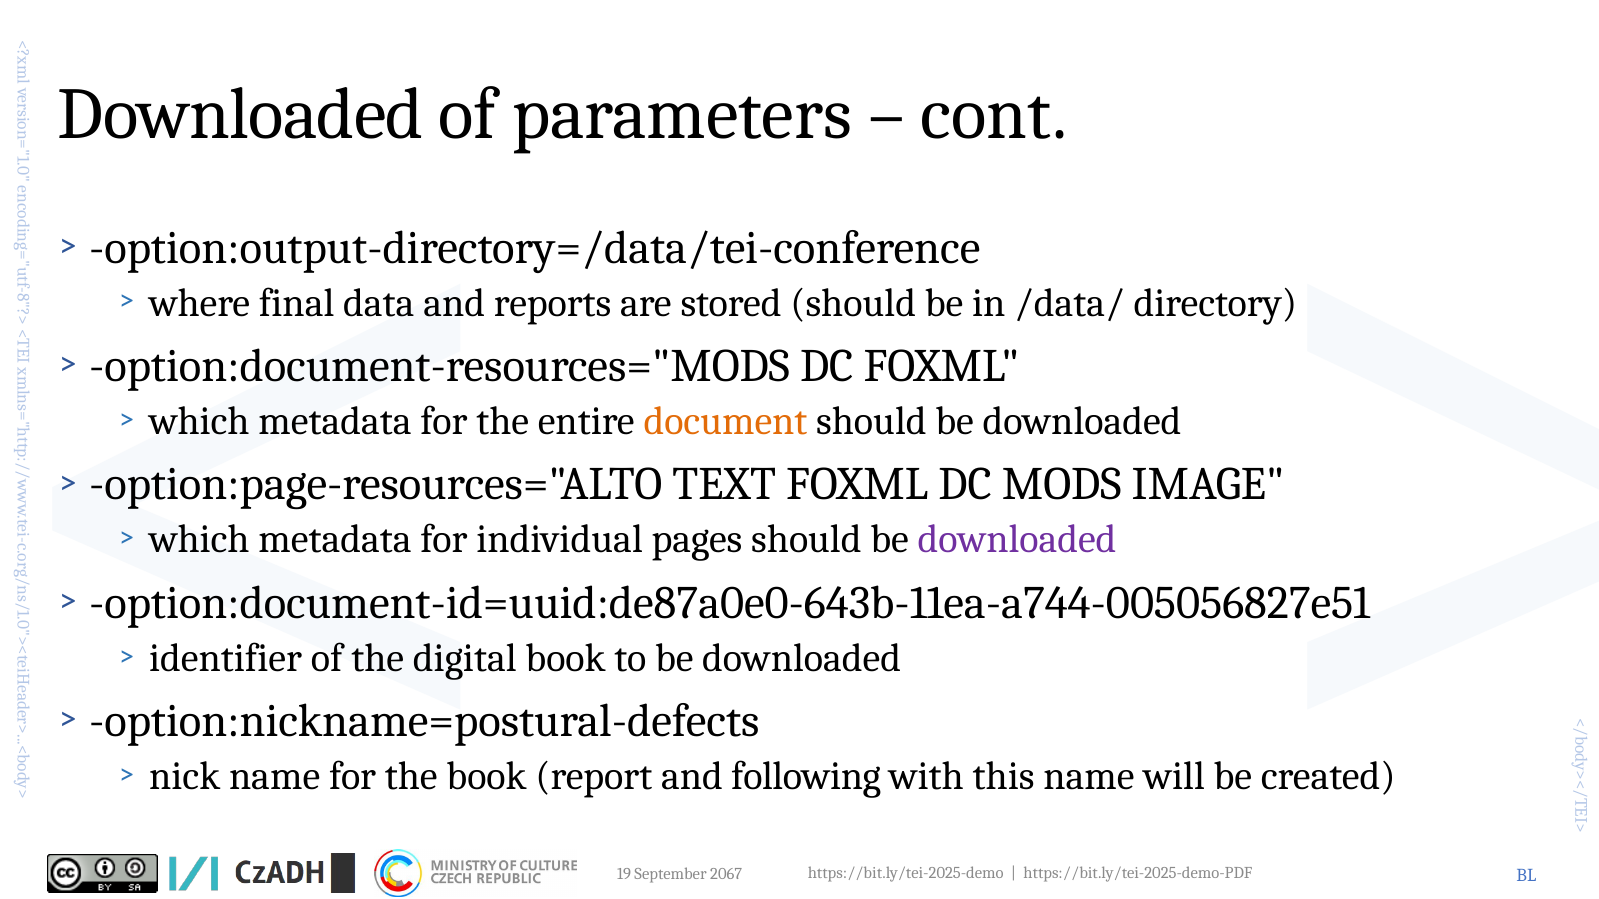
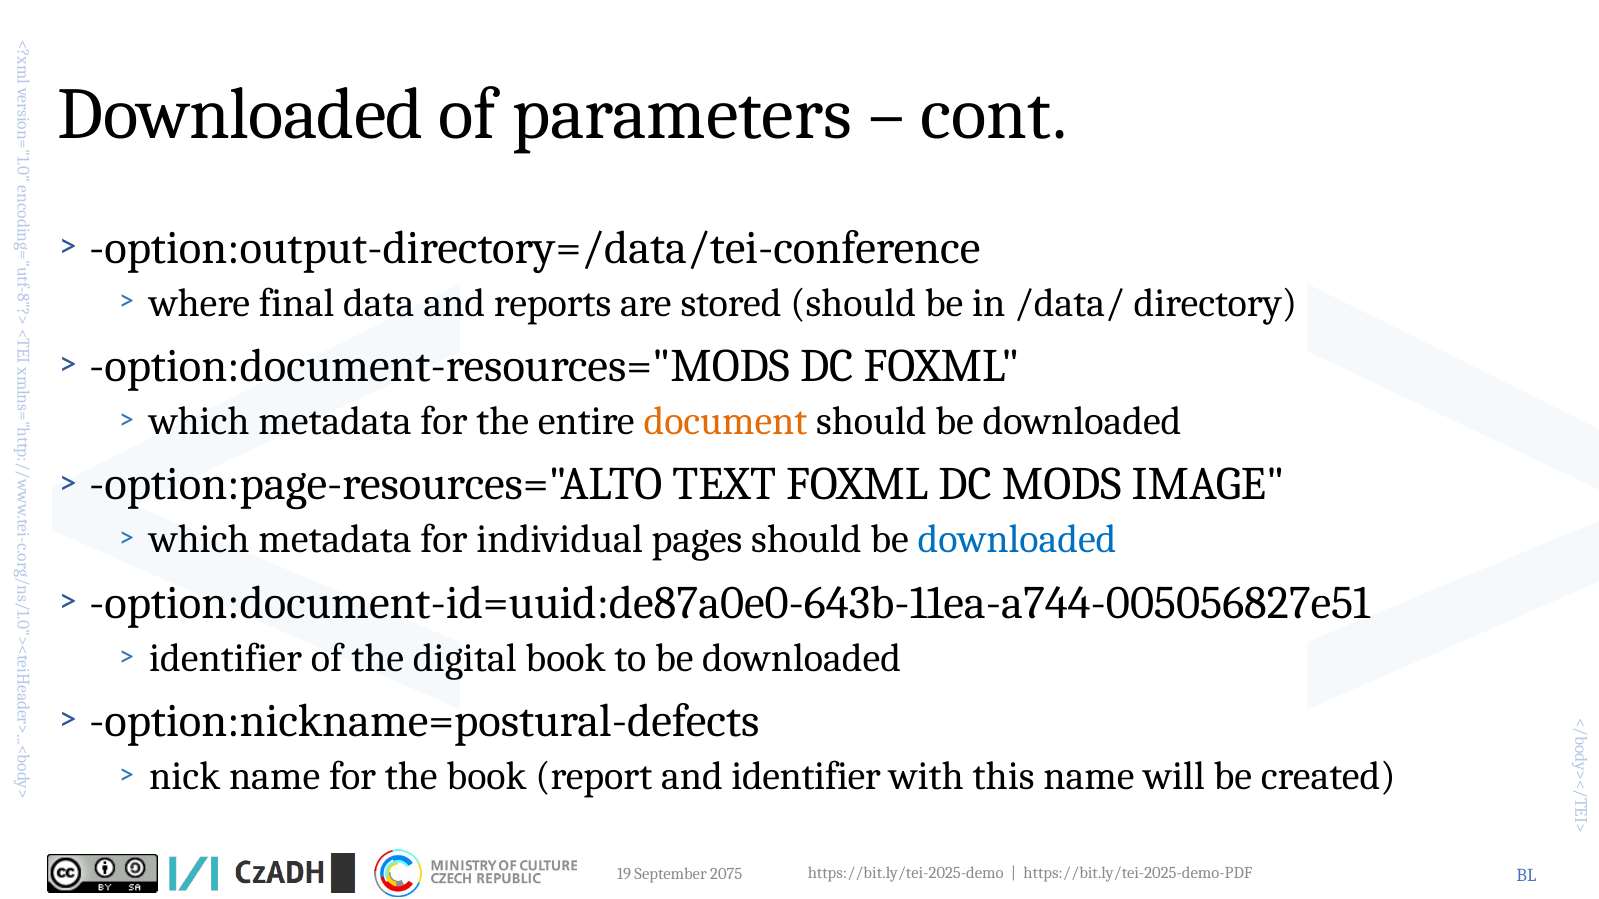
downloaded colour: purple -> blue (1017, 540)
and following: following -> identifier (806, 777)
2067: 2067 -> 2075 (726, 875)
